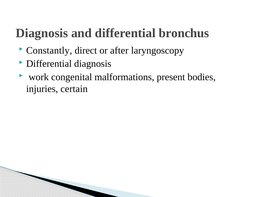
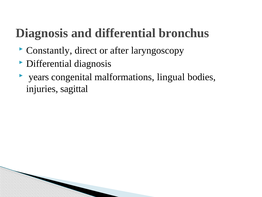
work: work -> years (39, 77)
present: present -> lingual (171, 77)
certain: certain -> sagittal (74, 89)
